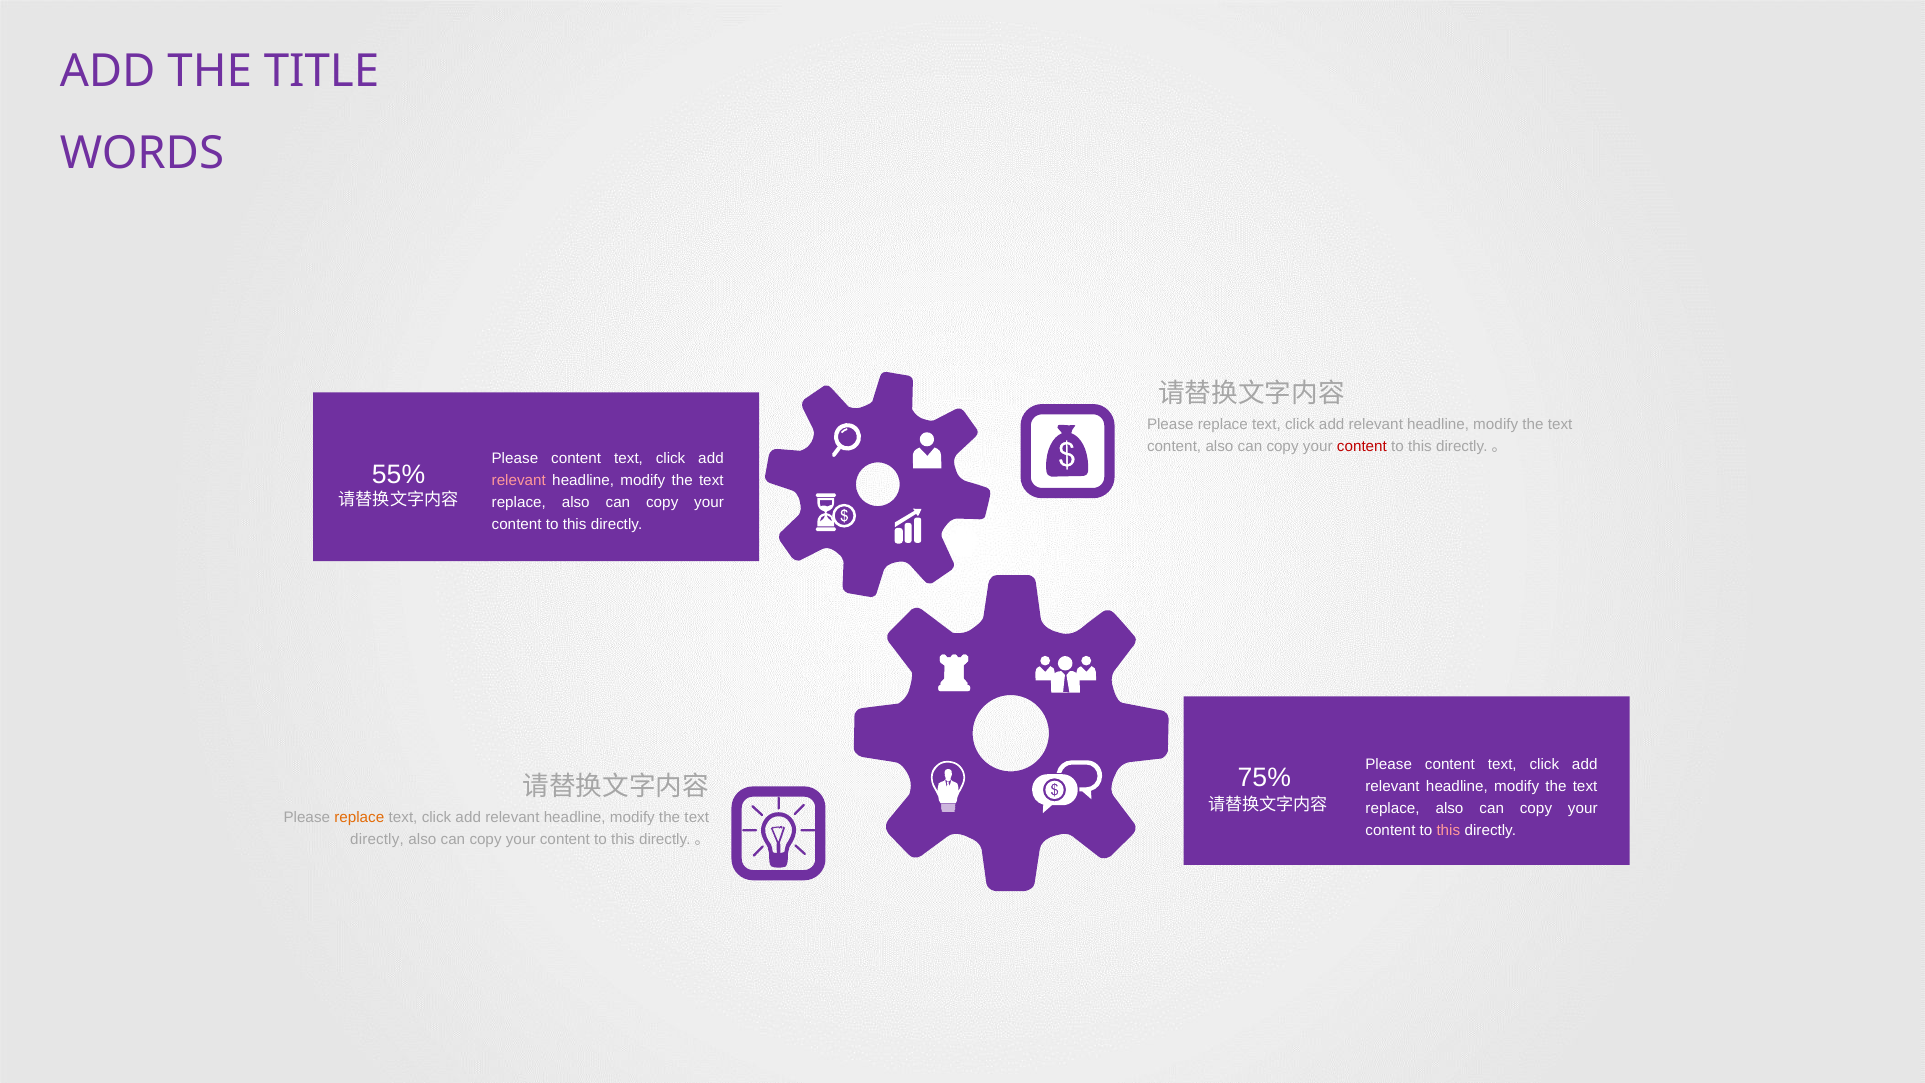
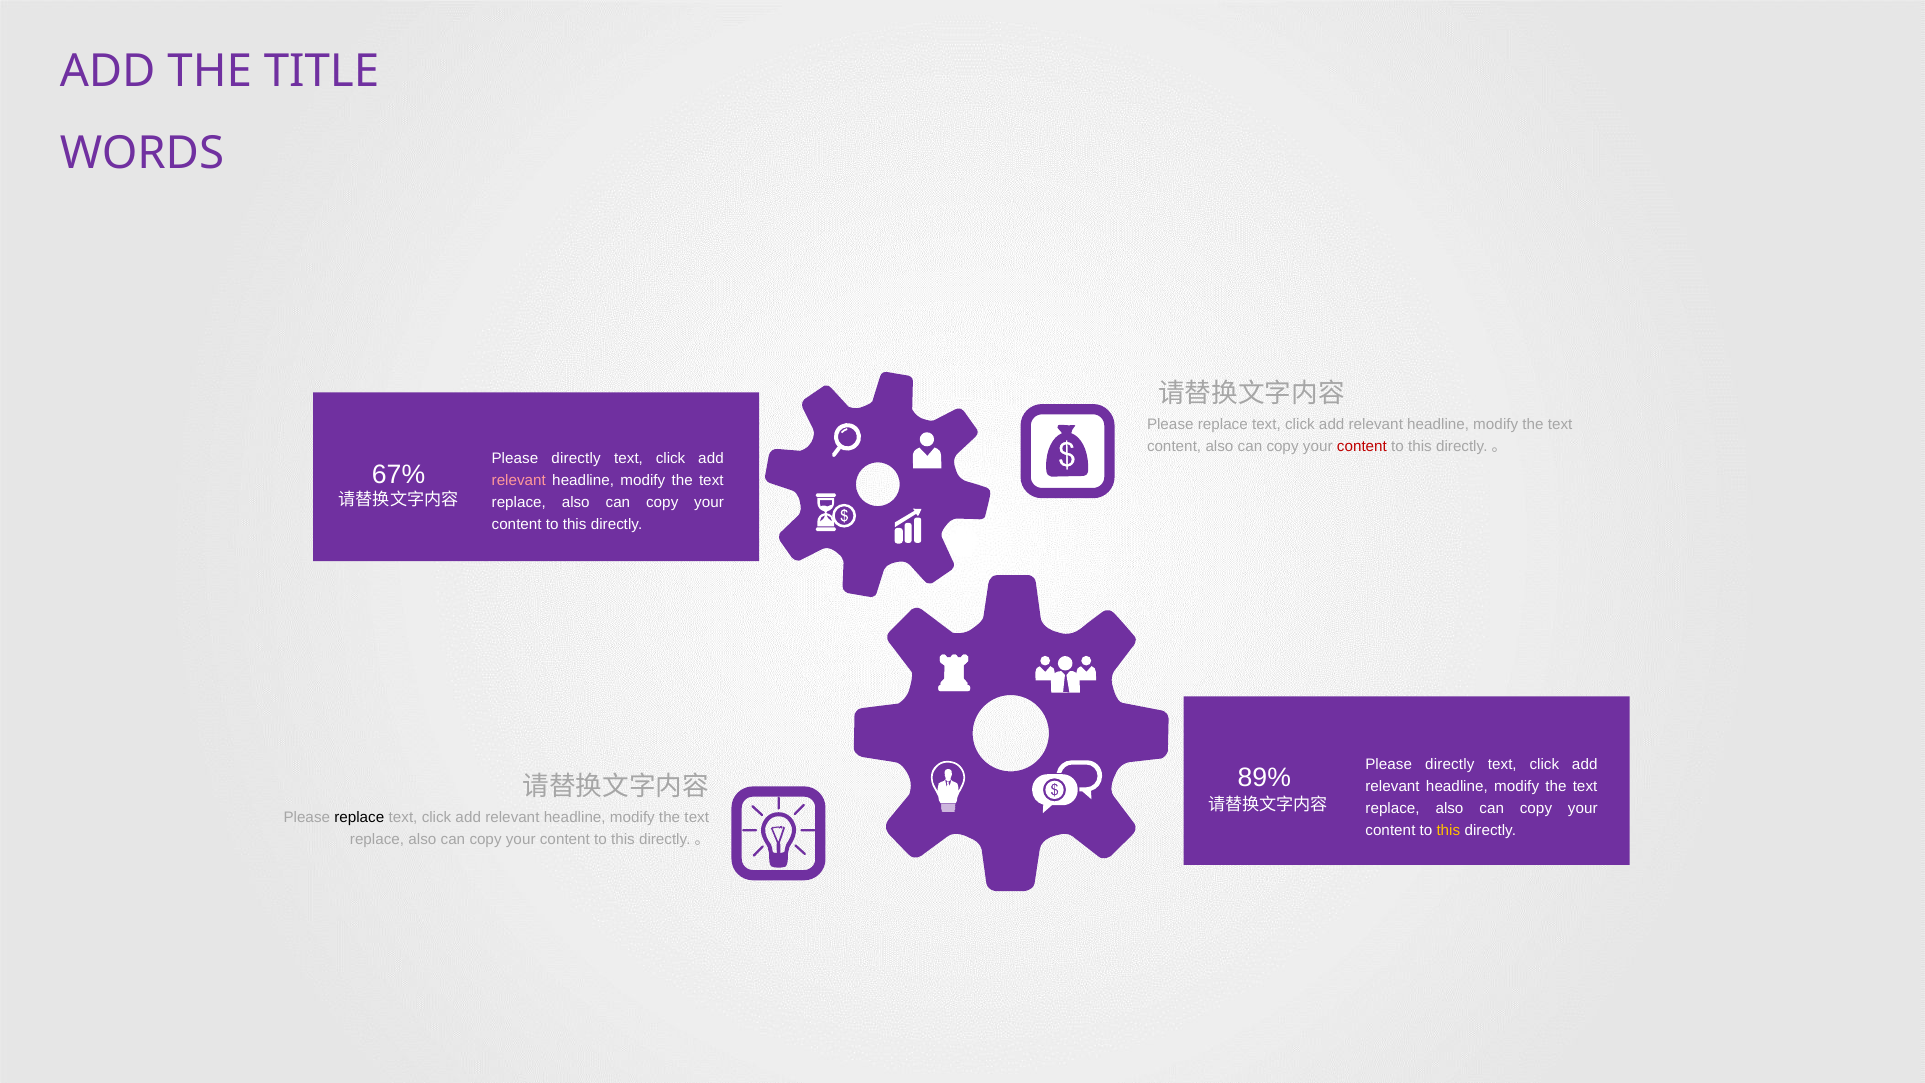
content: content -> directly (576, 458)
55%: 55% -> 67% (399, 475)
content: content -> directly (1450, 764)
75%: 75% -> 89% (1264, 778)
replace colour: orange -> black (359, 817)
this colour: pink -> yellow (1448, 830)
directly: directly -> replace (377, 839)
